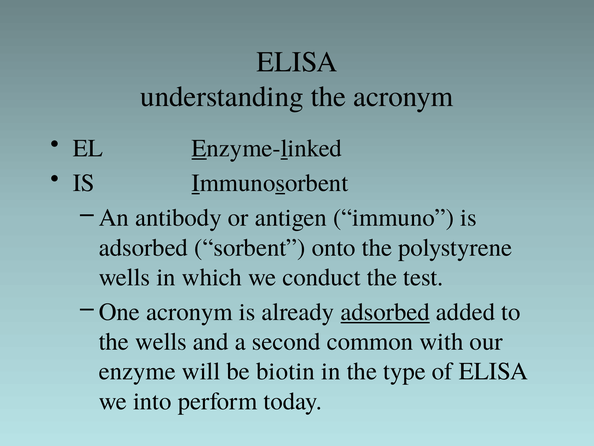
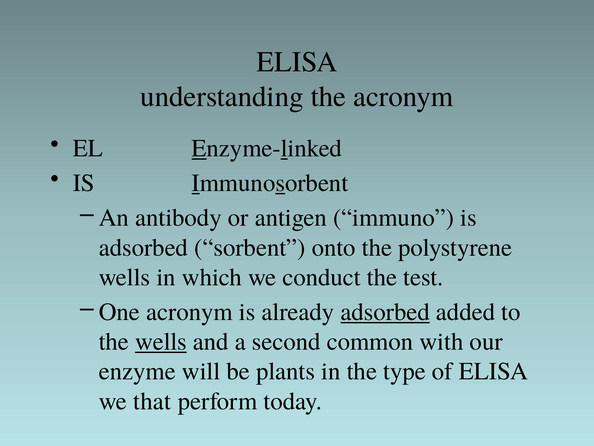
wells underline: none -> present (161, 341)
biotin: biotin -> plants (286, 371)
into: into -> that (152, 401)
